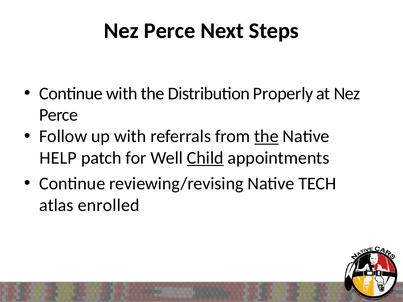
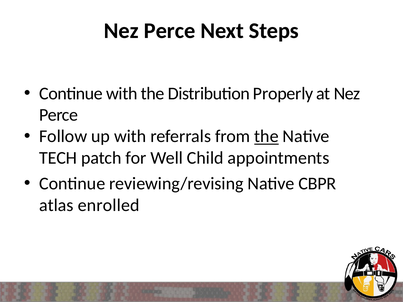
HELP: HELP -> TECH (58, 158)
Child underline: present -> none (205, 158)
TECH: TECH -> CBPR (317, 184)
